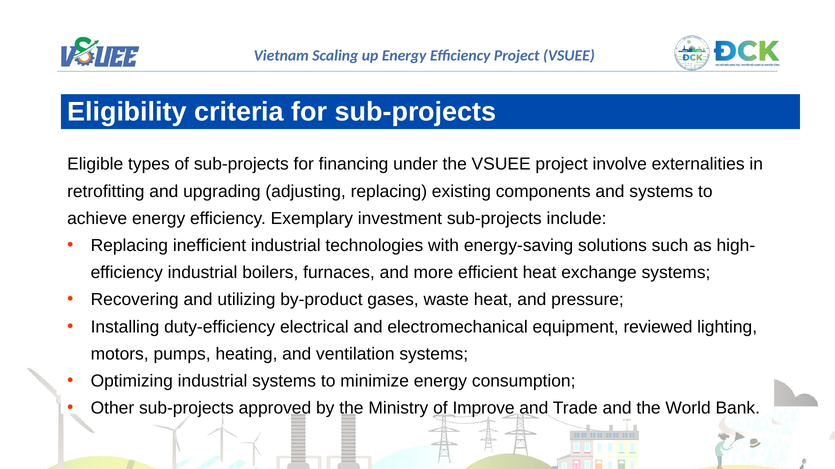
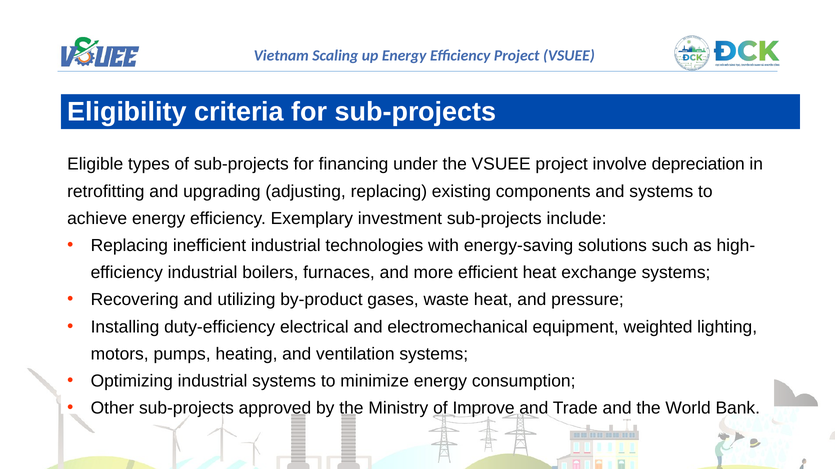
externalities: externalities -> depreciation (698, 164)
reviewed: reviewed -> weighted (658, 327)
